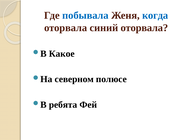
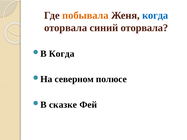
побывала colour: blue -> orange (85, 15)
Какое: Какое -> Когда (62, 54)
ребята: ребята -> сказке (63, 105)
